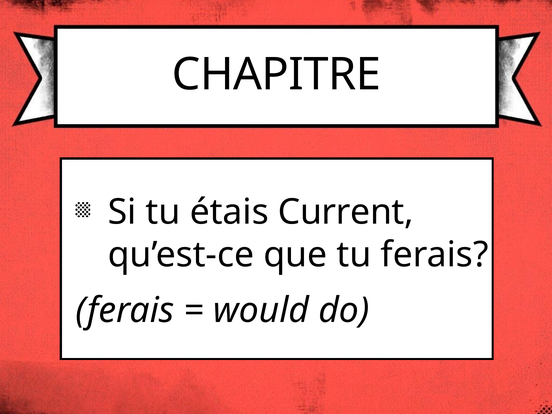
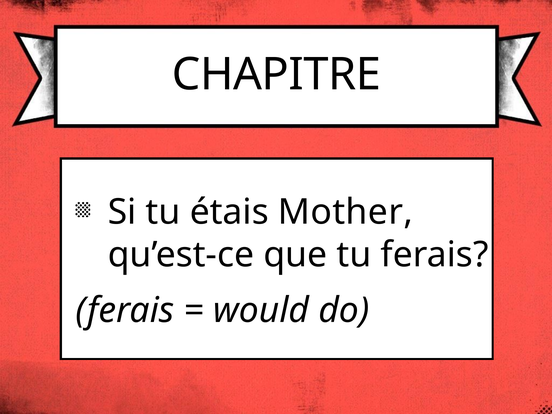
Current: Current -> Mother (345, 212)
